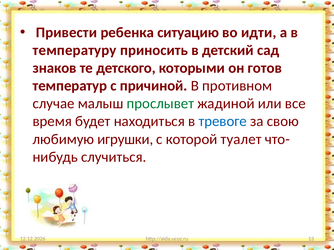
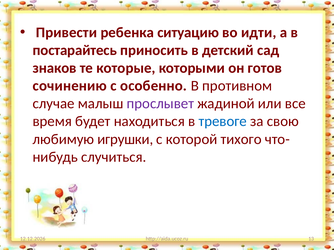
температуру: температуру -> постарайтесь (75, 50)
детского: детского -> которые (126, 68)
температур: температур -> сочинению (70, 86)
причиной: причиной -> особенно (154, 86)
прослывет colour: green -> purple (160, 104)
туалет: туалет -> тихого (241, 139)
